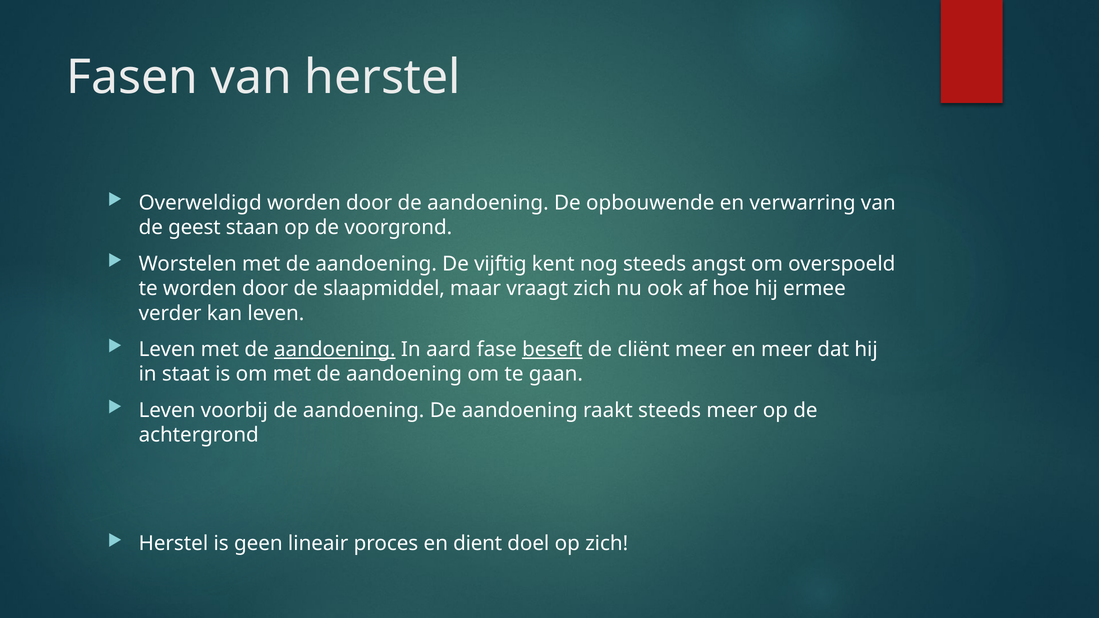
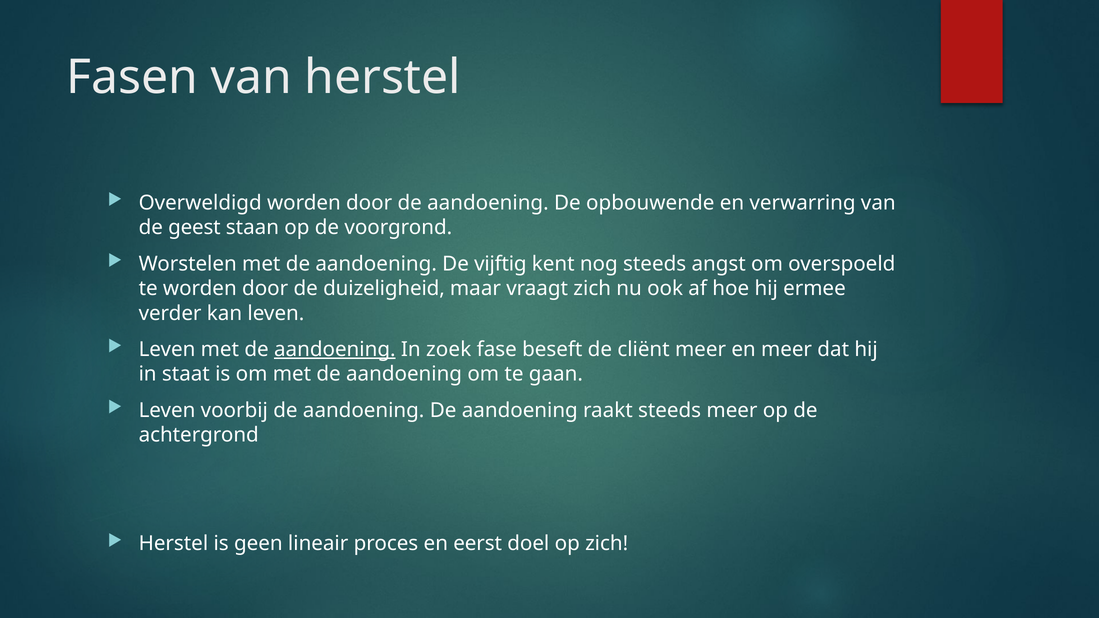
slaapmiddel: slaapmiddel -> duizeligheid (384, 289)
aard: aard -> zoek (449, 350)
beseft underline: present -> none (552, 350)
dient: dient -> eerst (478, 544)
